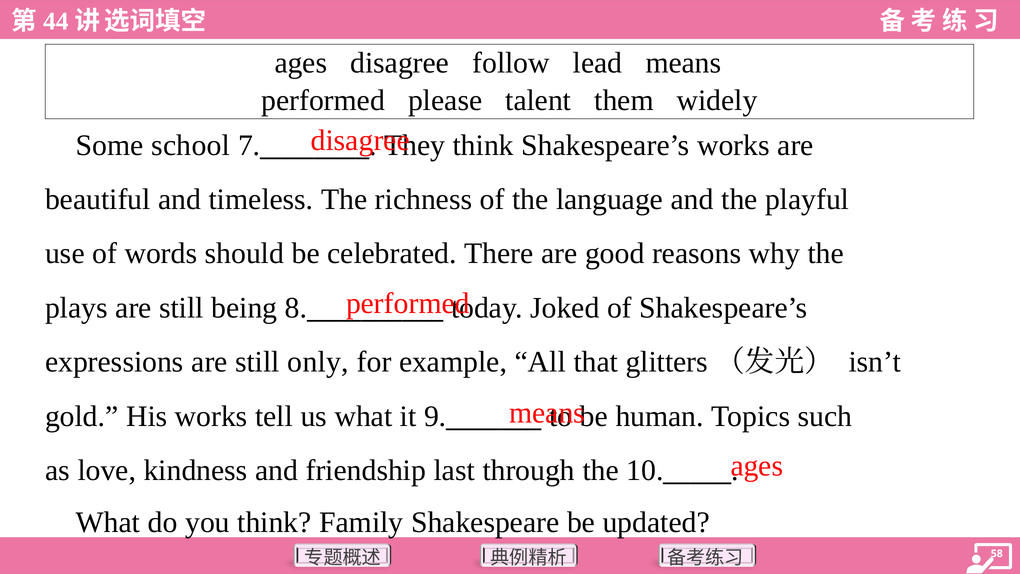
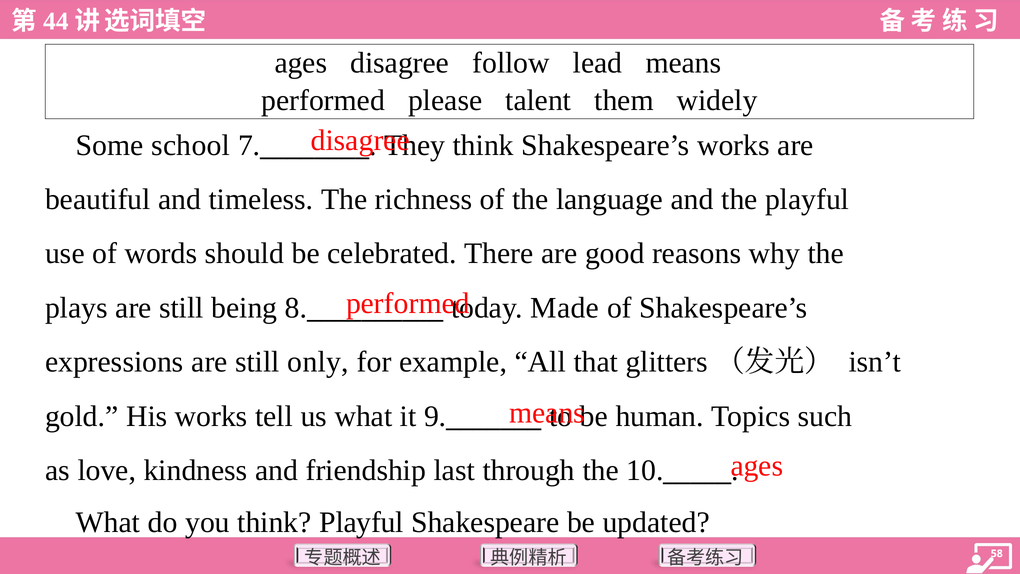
Joked: Joked -> Made (565, 308)
think Family: Family -> Playful (361, 522)
